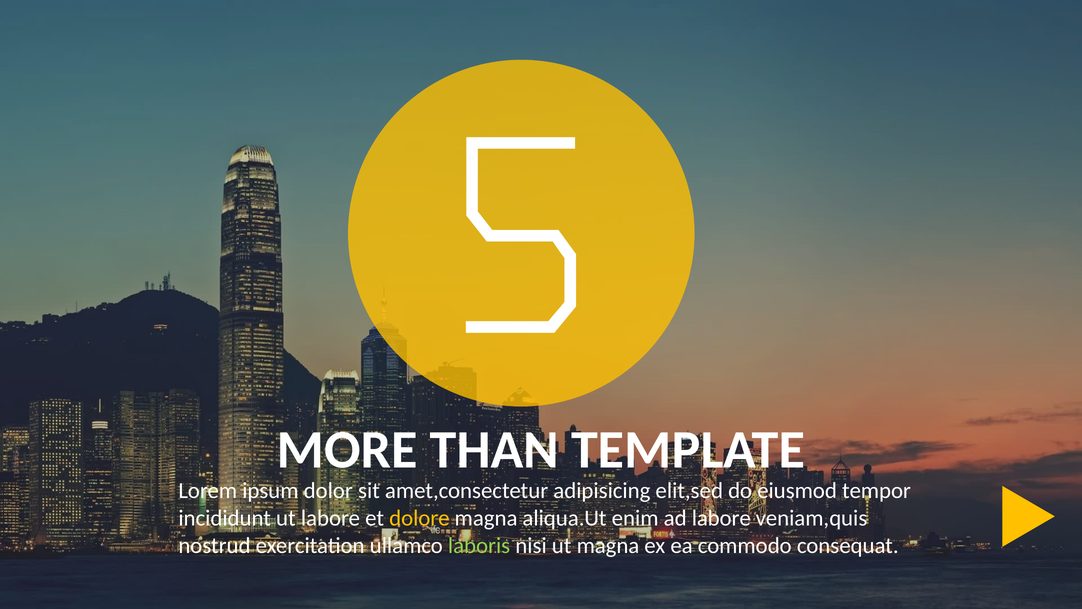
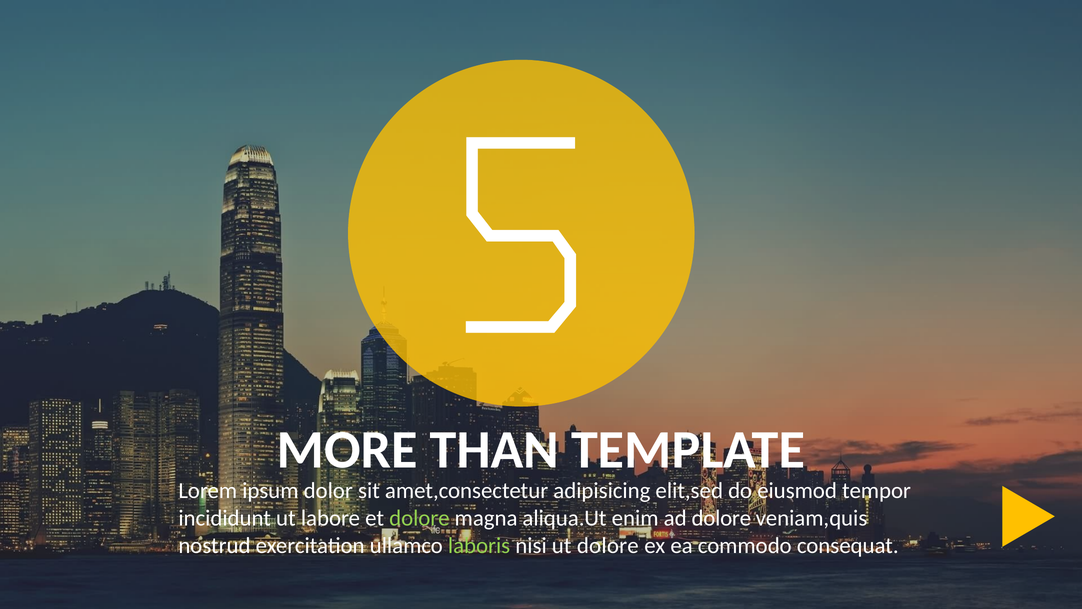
dolore colour: yellow -> light green (419, 518)
ad labore: labore -> dolore (721, 518)
ut magna: magna -> dolore (608, 545)
